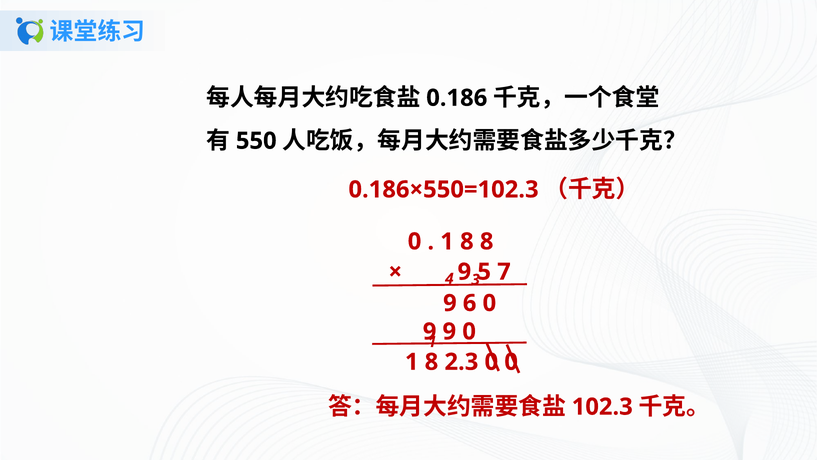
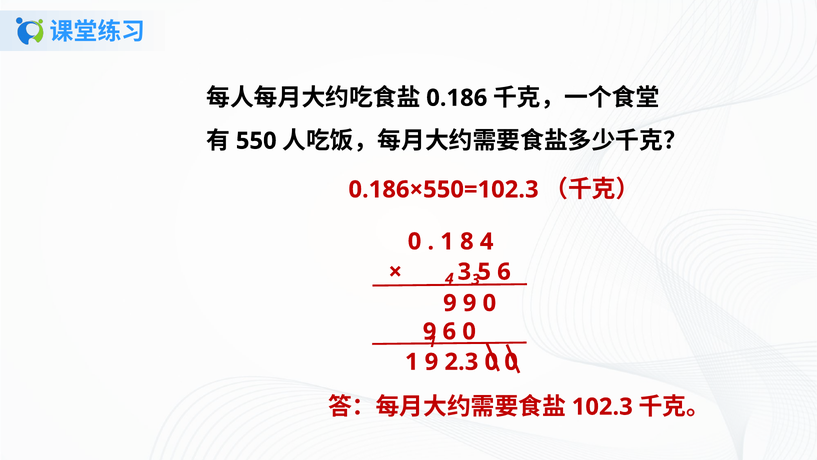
8 8: 8 -> 4 (487, 241)
9: 9 -> 3 (464, 272)
5 7: 7 -> 6 (504, 272)
9 6: 6 -> 9 (470, 303)
9: 9 -> 6 (449, 331)
8: 8 -> 9 (431, 362)
